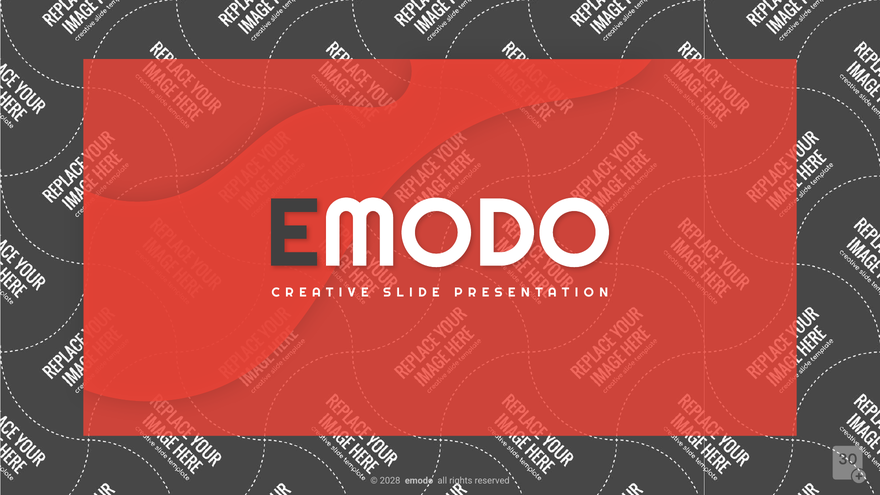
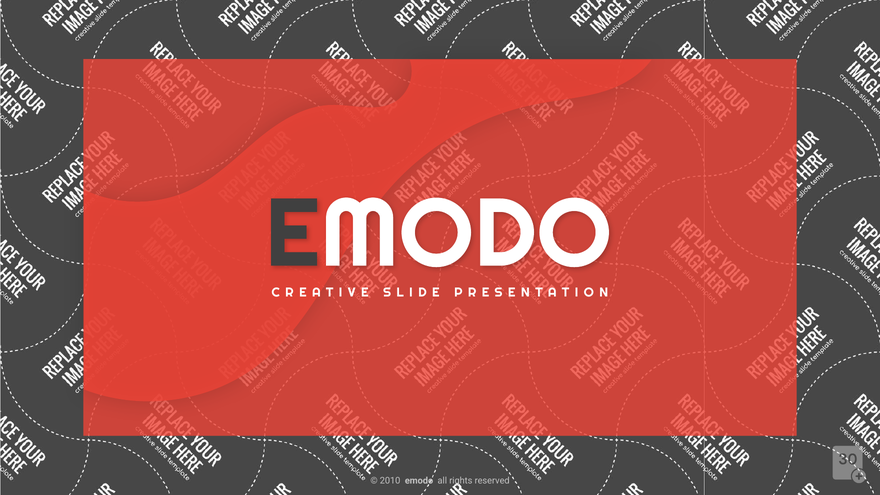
2028: 2028 -> 2010 (390, 481)
